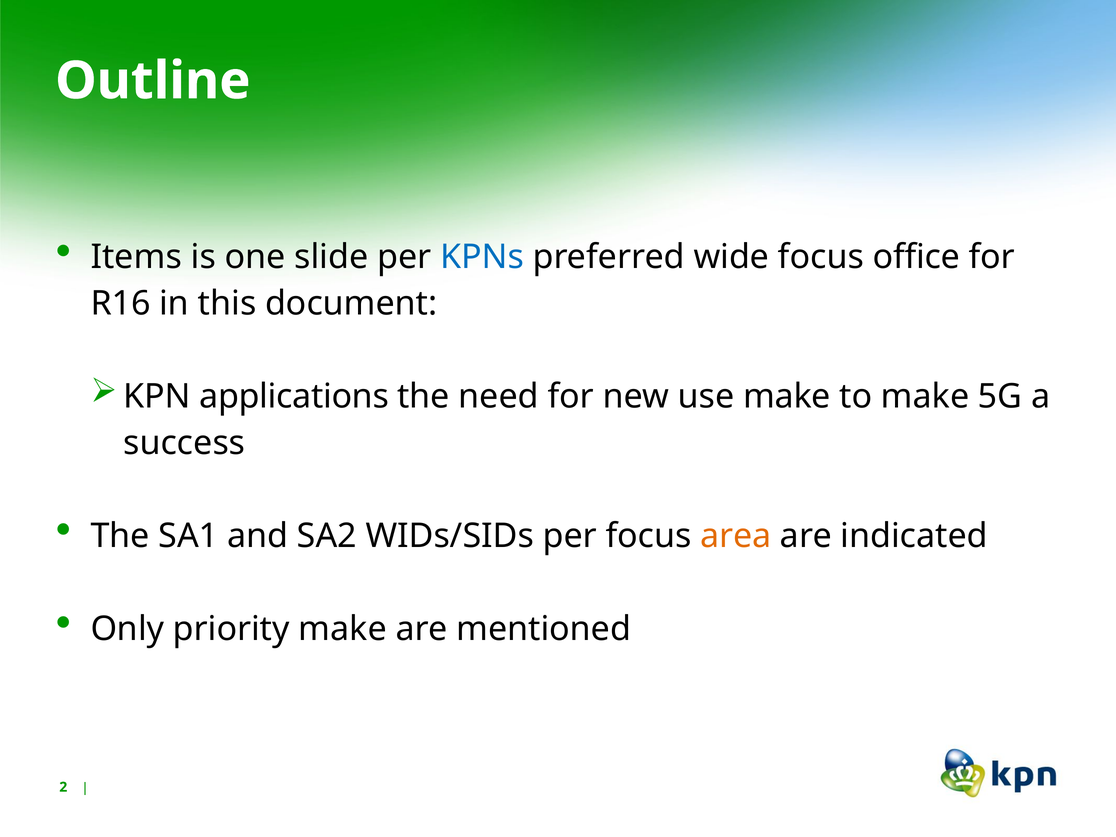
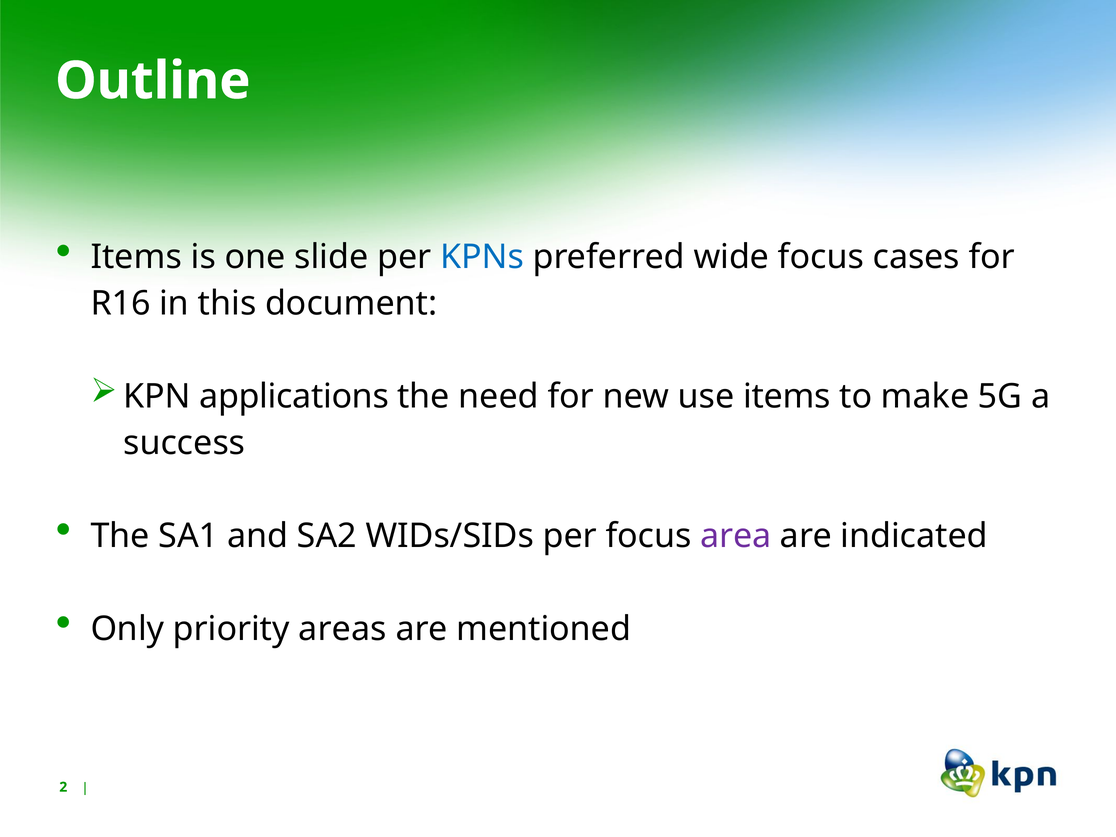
office: office -> cases (916, 257)
use make: make -> items (787, 396)
area colour: orange -> purple (736, 536)
priority make: make -> areas (343, 629)
